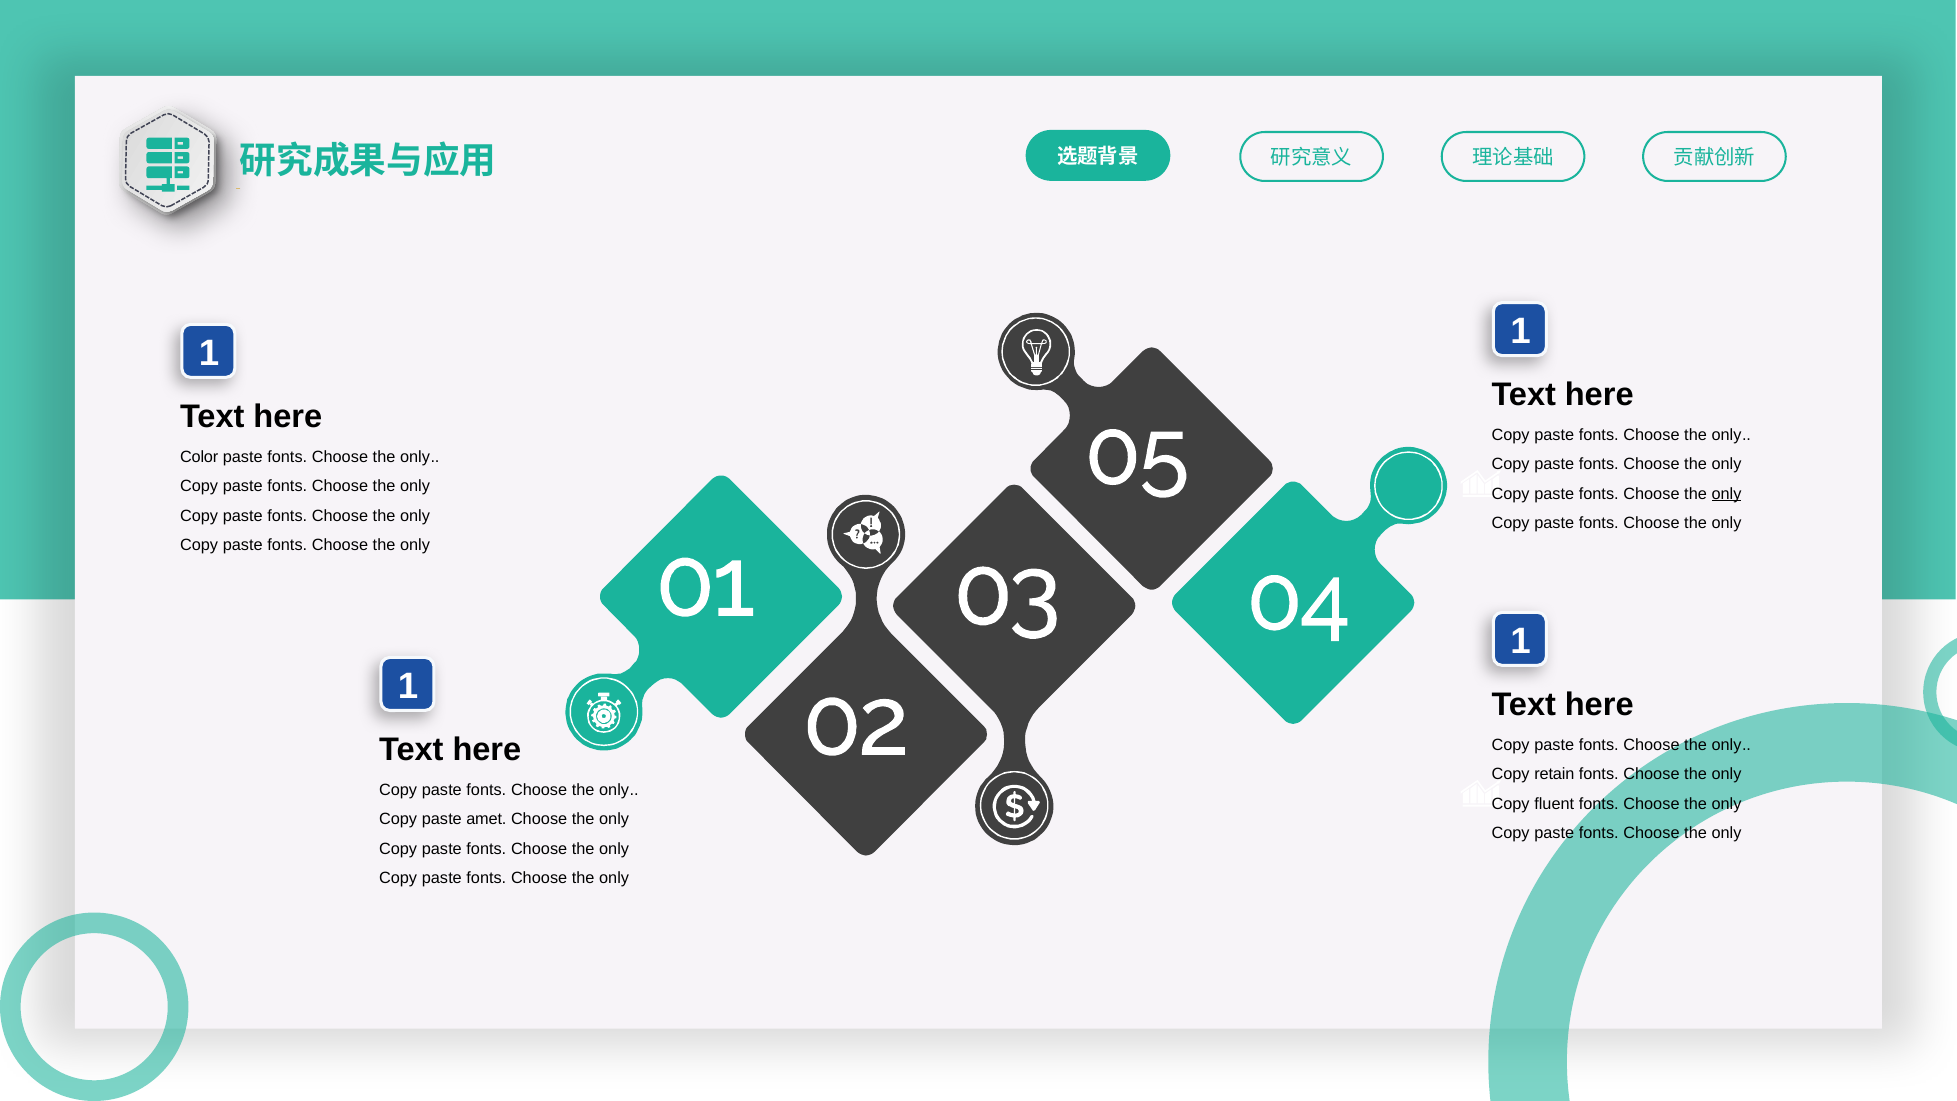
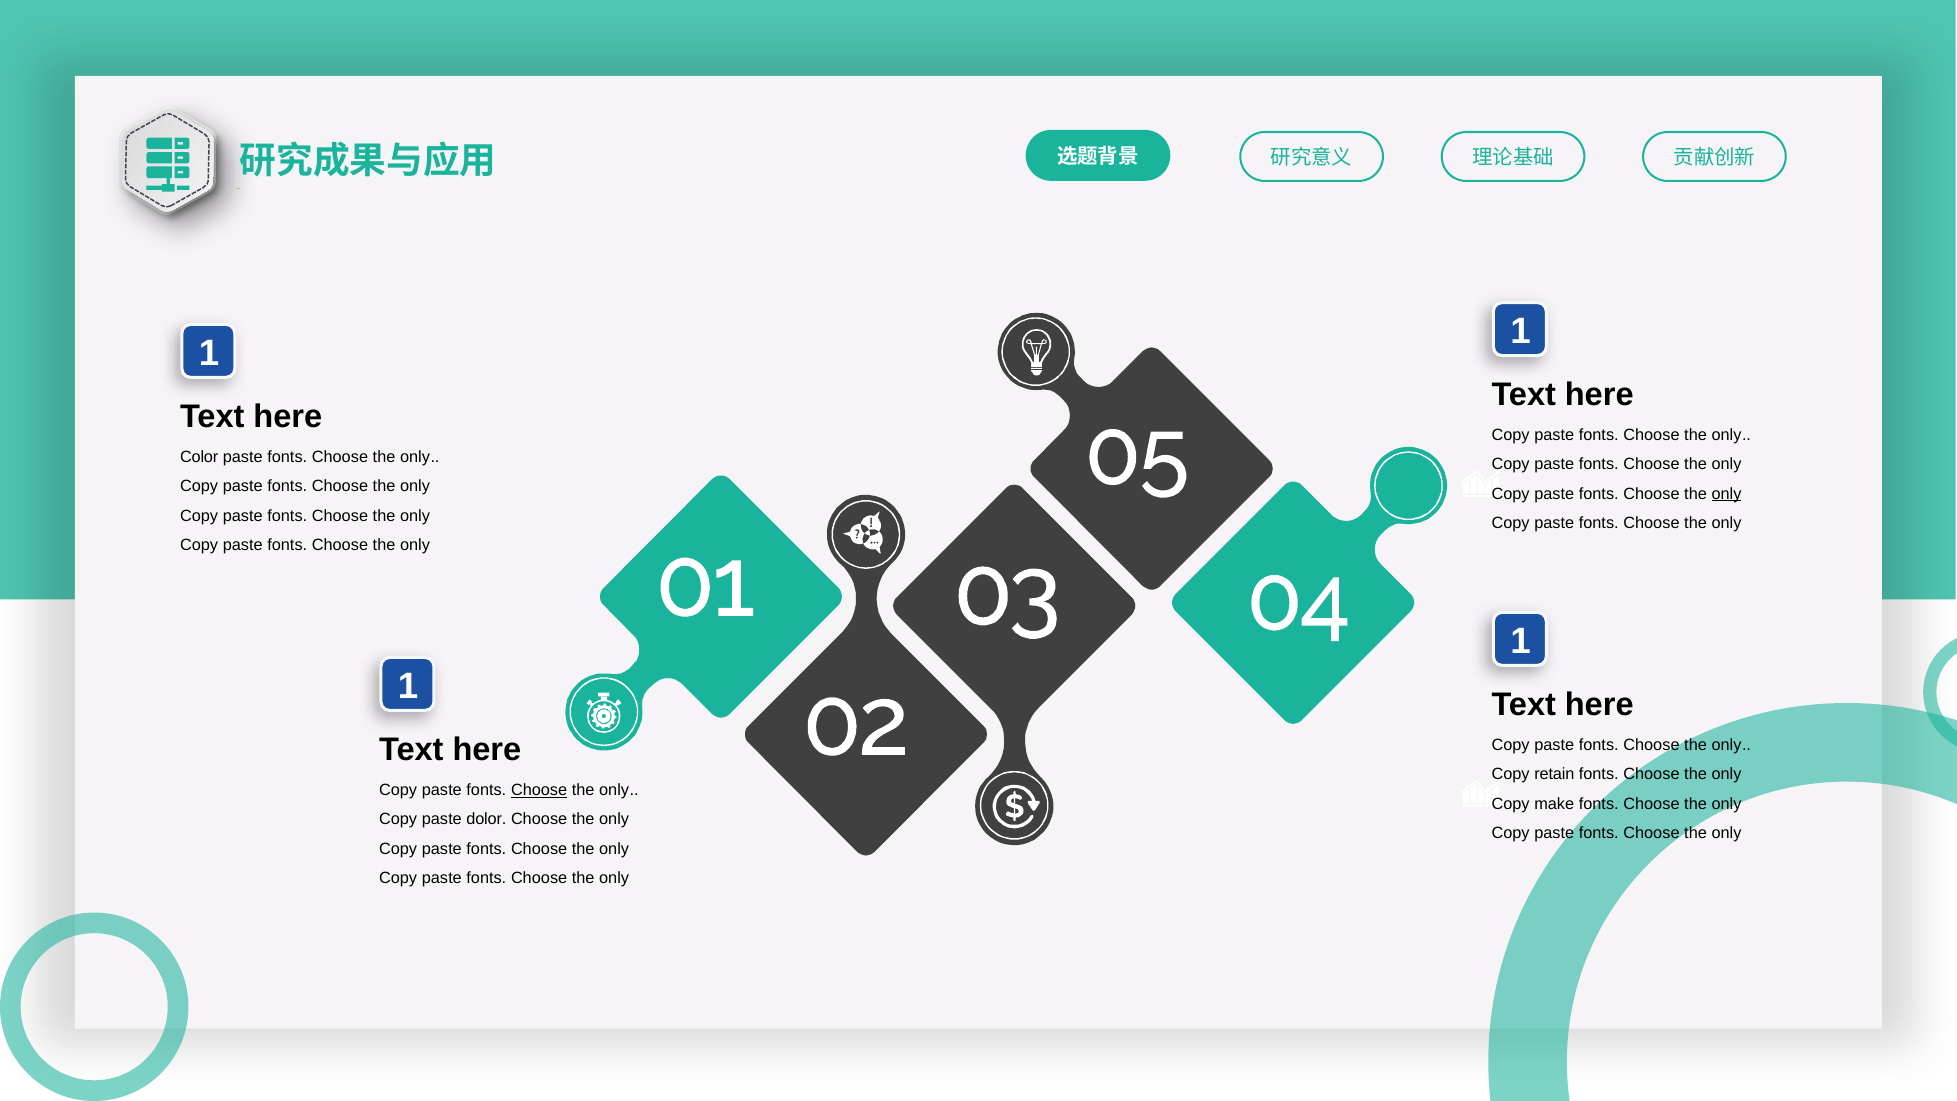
Choose underline: none -> present (539, 790)
fluent: fluent -> make (1554, 803)
amet: amet -> dolor (486, 819)
